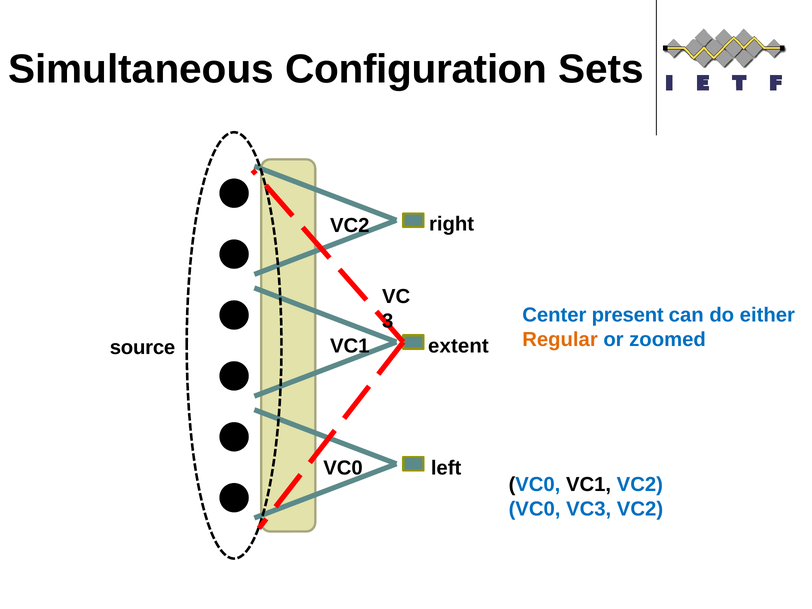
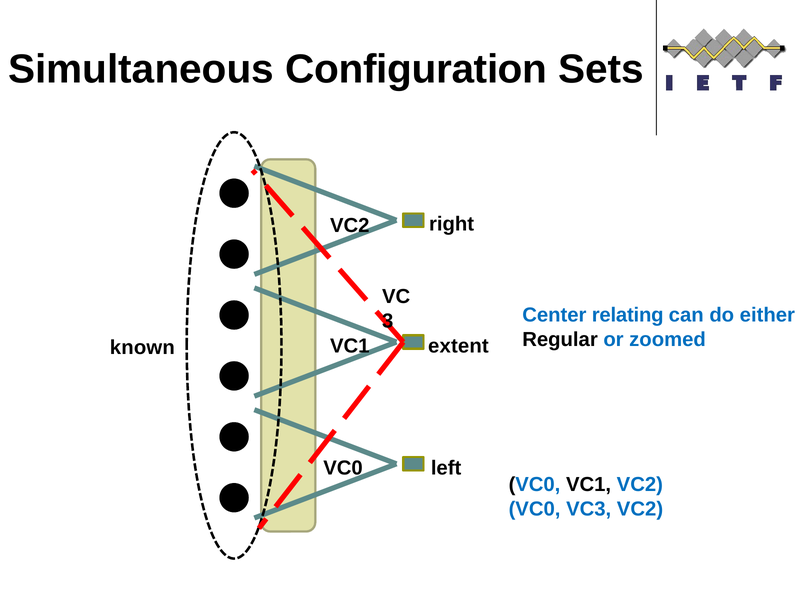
present: present -> relating (628, 315)
Regular colour: orange -> black (560, 340)
source: source -> known (142, 348)
